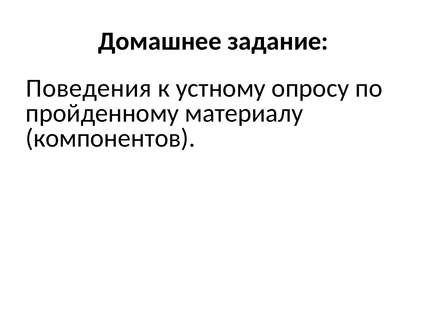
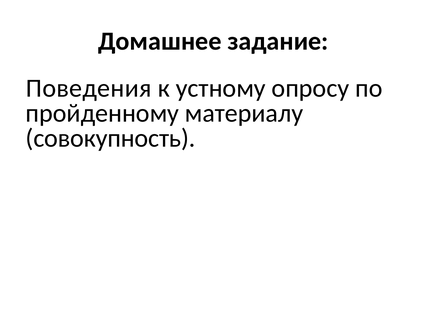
компонентов: компонентов -> совокупность (111, 138)
